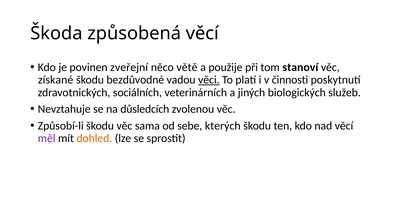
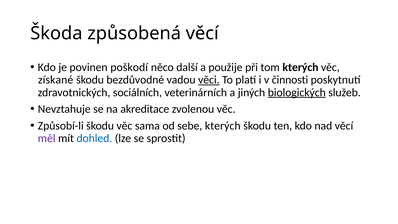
zveřejní: zveřejní -> poškodí (129, 67)
větě: větě -> další (187, 67)
tom stanoví: stanoví -> kterých (300, 67)
biologických underline: none -> present (297, 92)
důsledcích: důsledcích -> akreditace (145, 109)
dohled colour: orange -> blue (94, 138)
